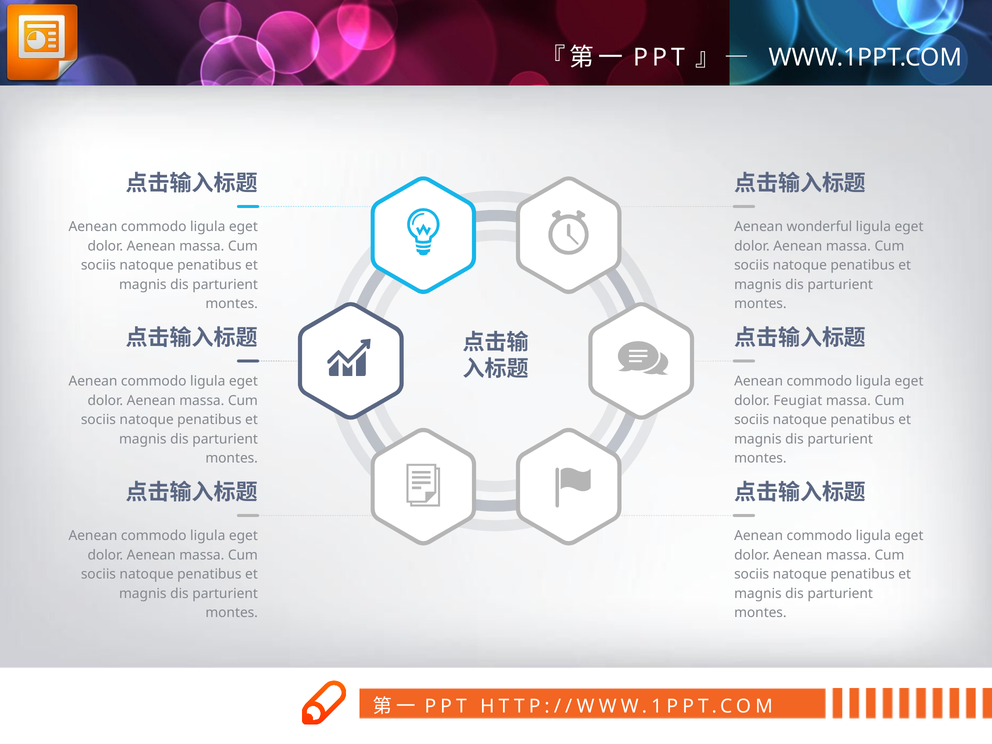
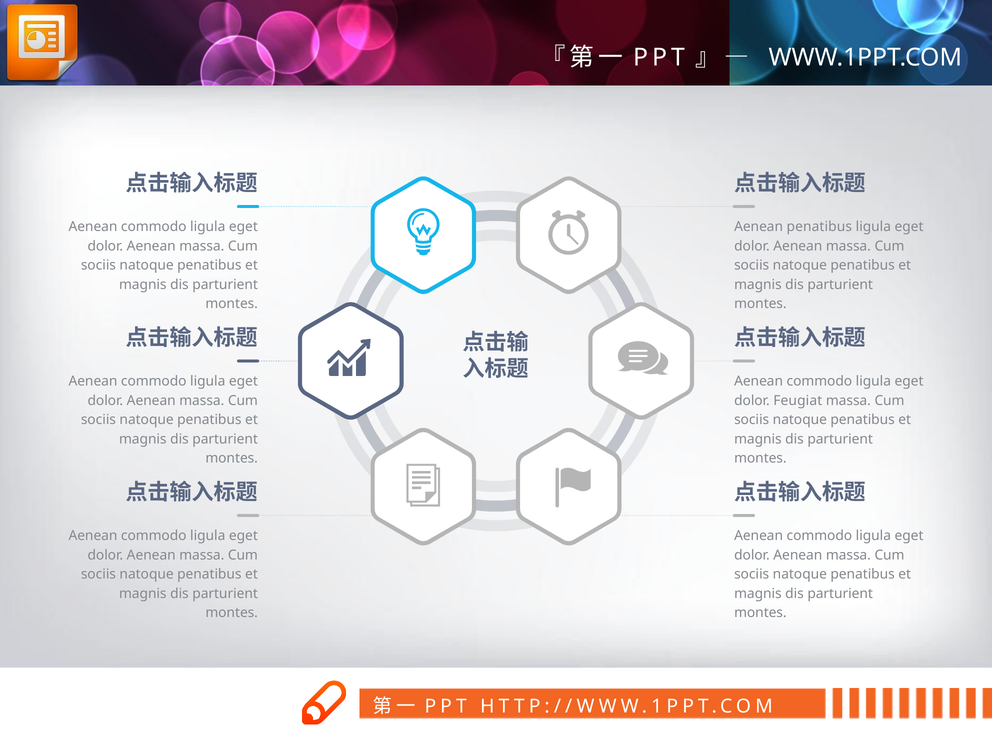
Aenean wonderful: wonderful -> penatibus (819, 227)
